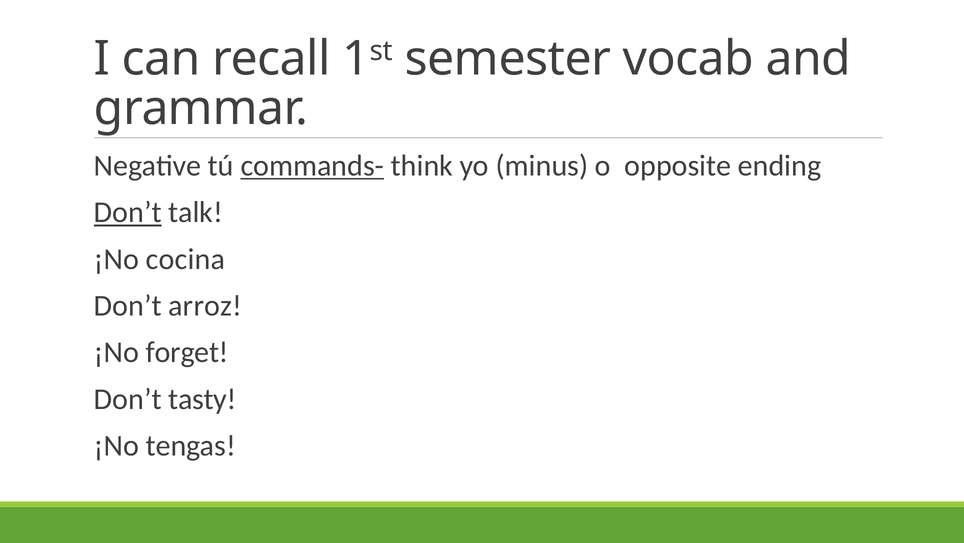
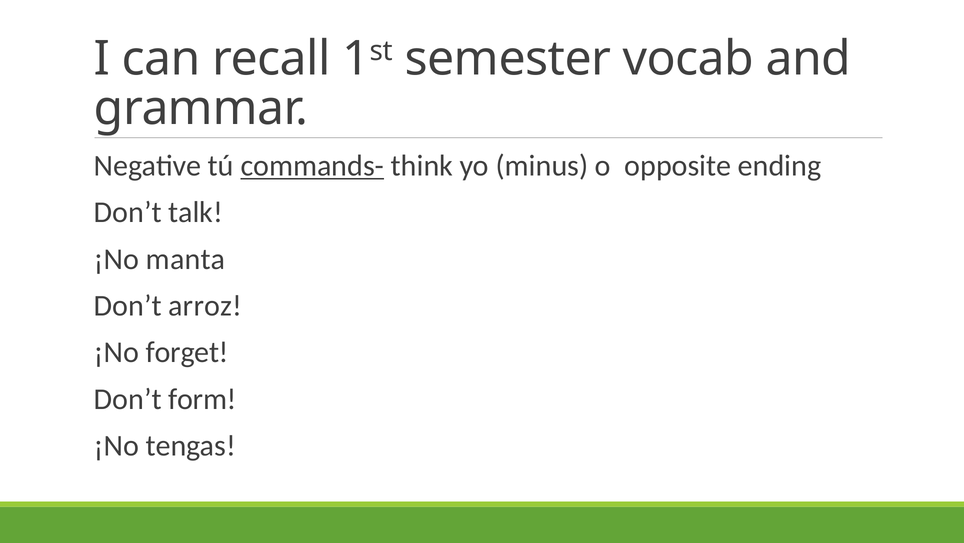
Don’t underline: present -> none (128, 212)
cocina: cocina -> manta (186, 259)
tasty: tasty -> form (202, 399)
